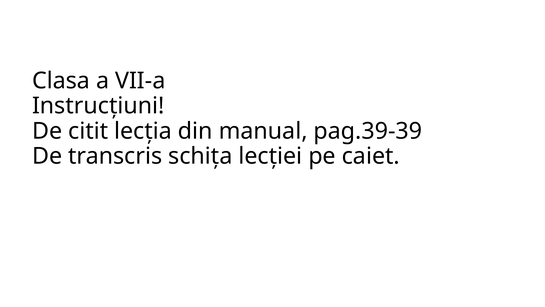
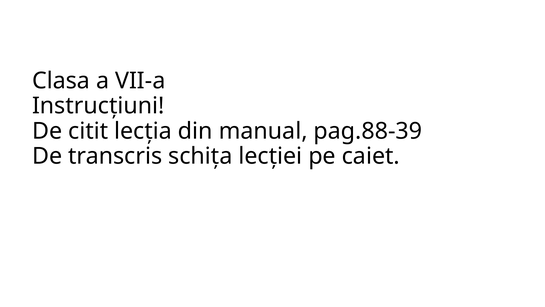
pag.39-39: pag.39-39 -> pag.88-39 (368, 131)
